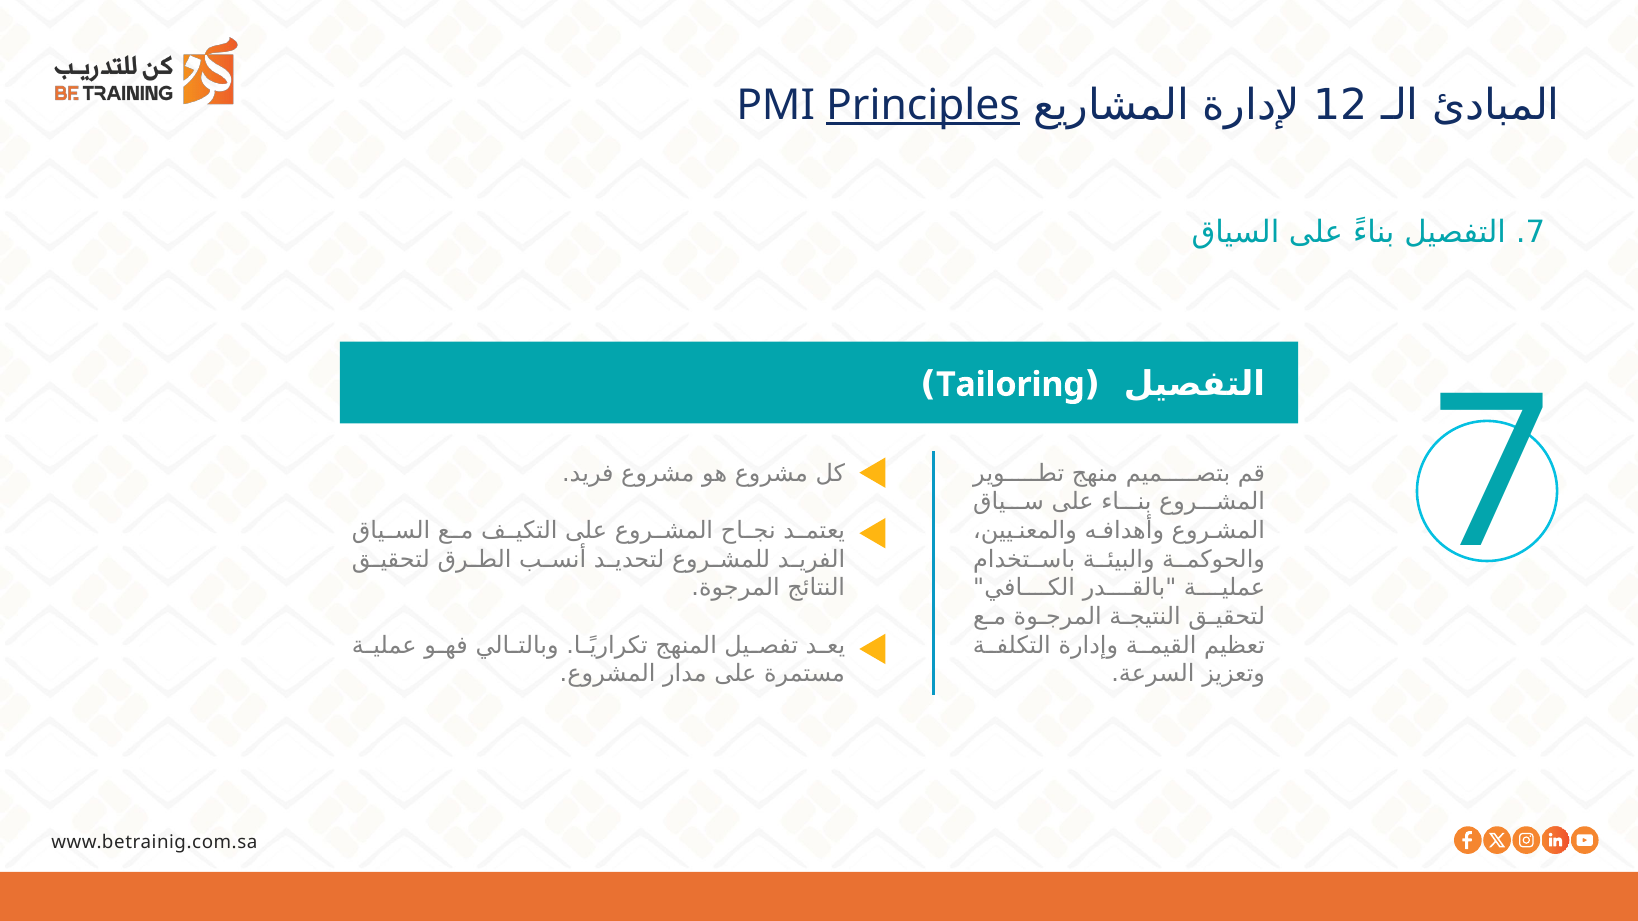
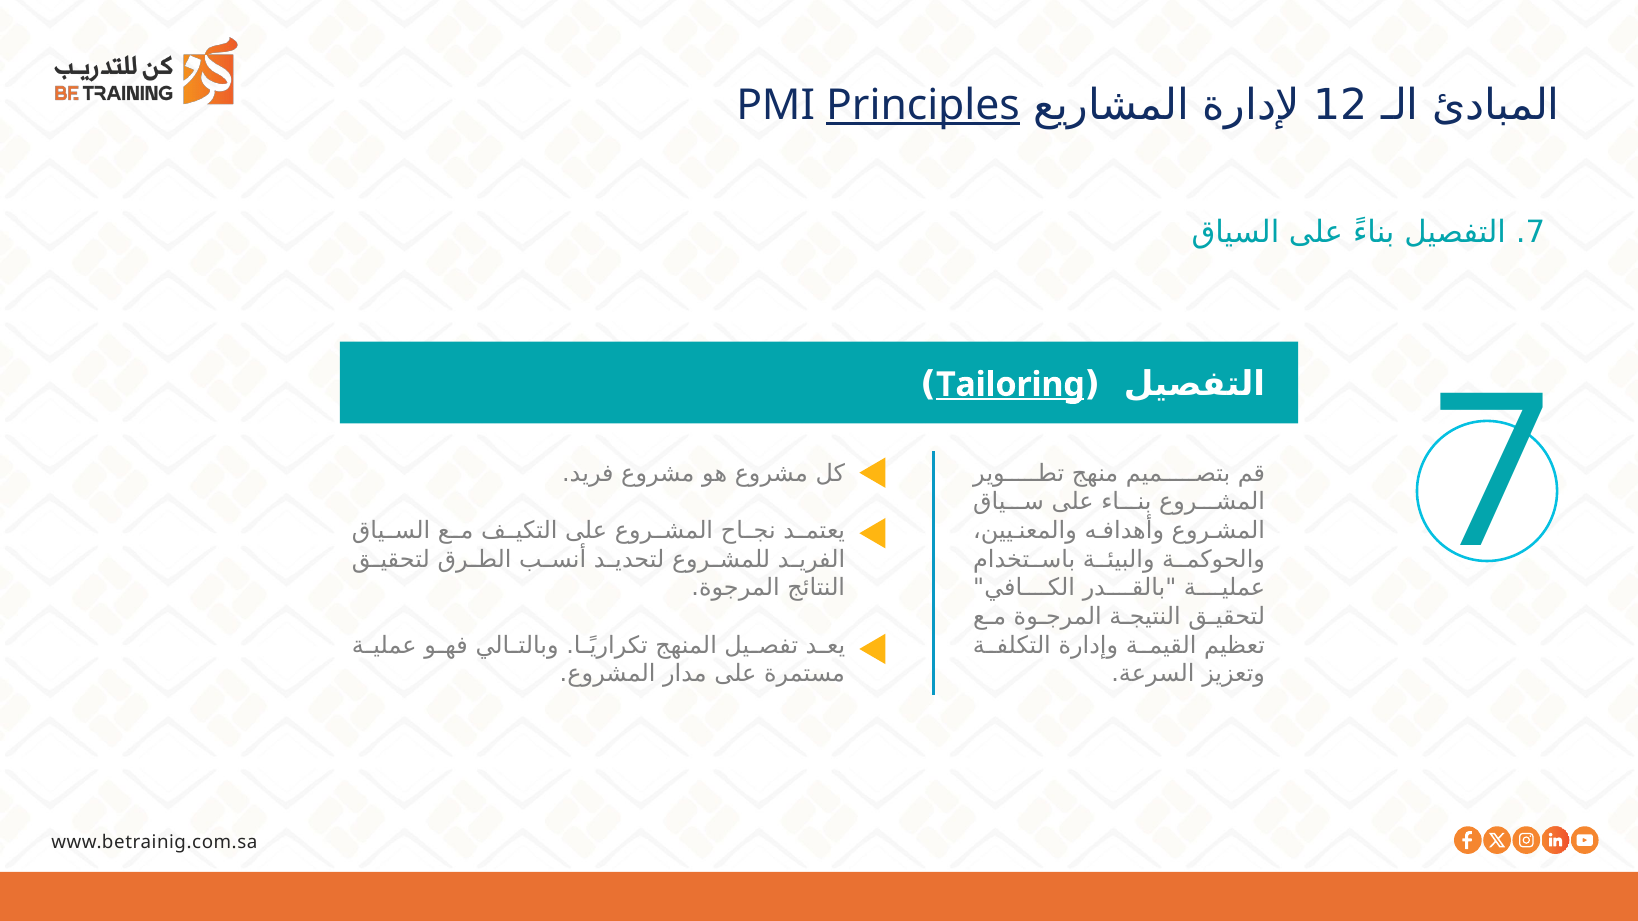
Tailoring underline: none -> present (1010, 385)
